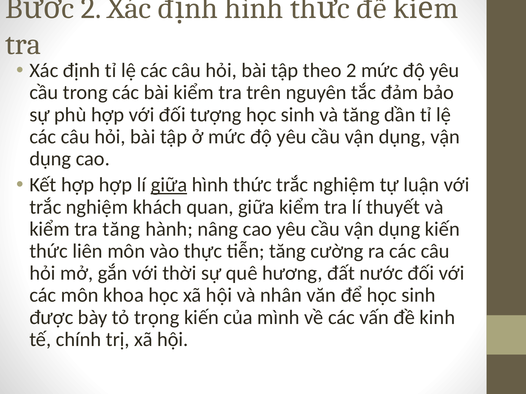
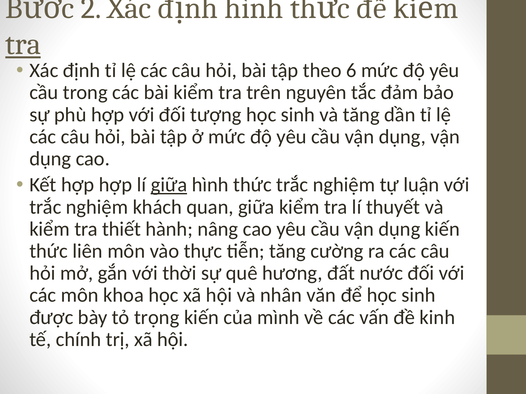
tra underline: none -> present (23, 44)
theo 2: 2 -> 6 (351, 71)
tra tăng: tăng -> thiết (122, 229)
